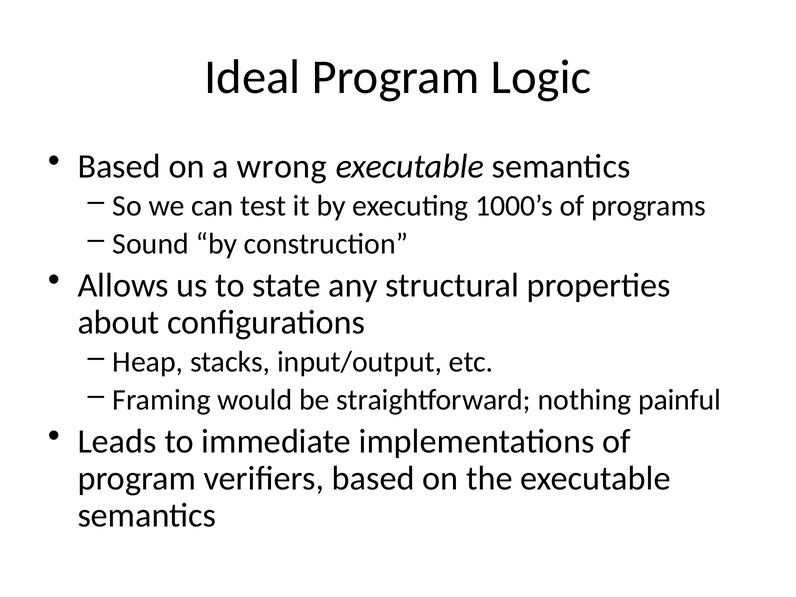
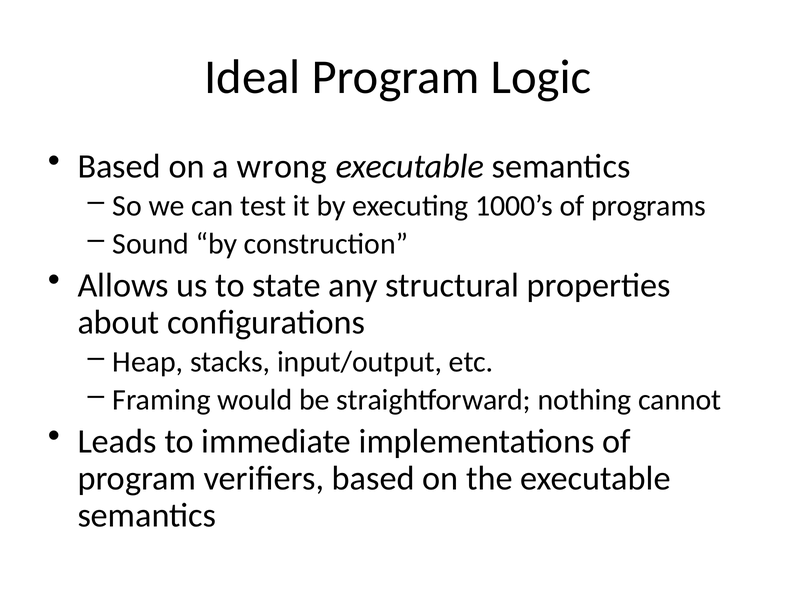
painful: painful -> cannot (680, 400)
